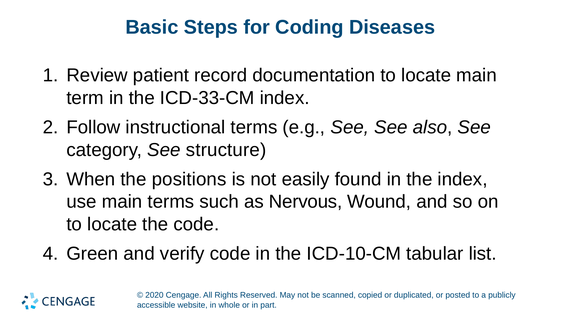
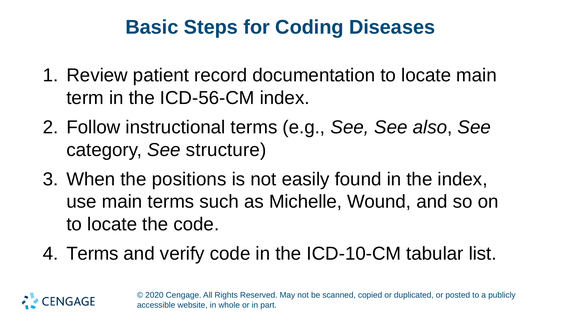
ICD-33-CM: ICD-33-CM -> ICD-56-CM (207, 98)
Nervous: Nervous -> Michelle (306, 202)
Green: Green -> Terms (93, 253)
